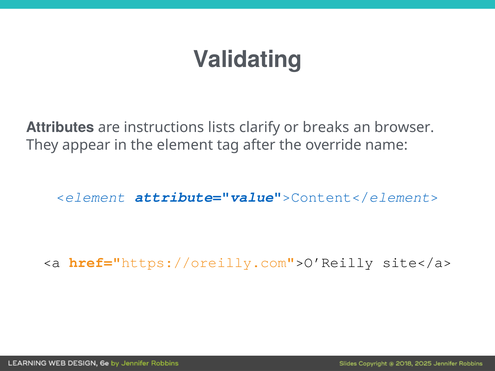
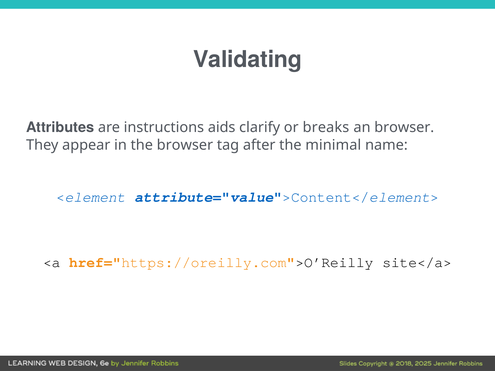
lists: lists -> aids (222, 128)
the element: element -> browser (185, 145)
override: override -> minimal (333, 145)
